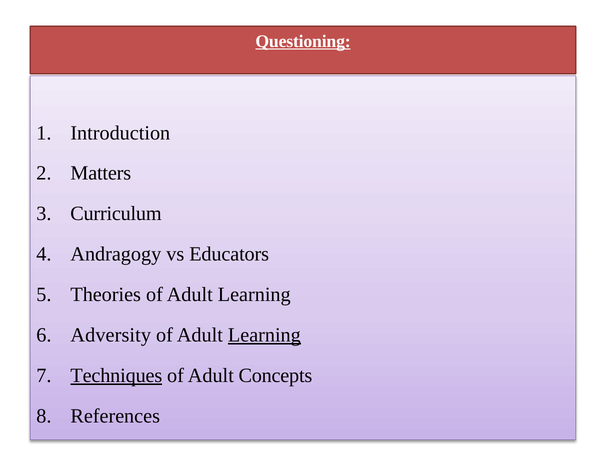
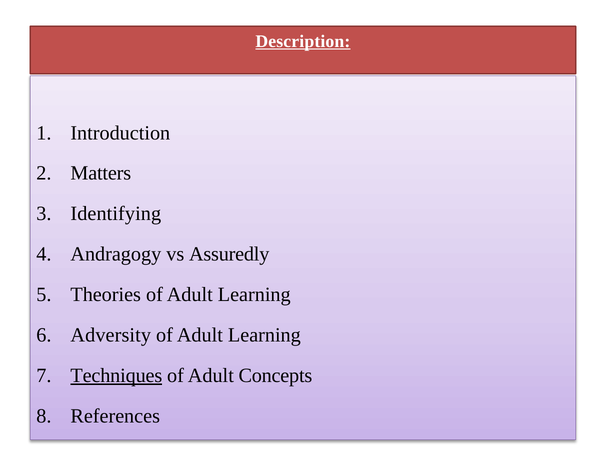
Questioning: Questioning -> Description (303, 41)
Curriculum: Curriculum -> Identifying (116, 213)
Educators: Educators -> Assuredly (229, 254)
Learning underline: present -> none (264, 335)
